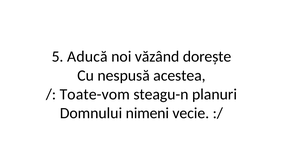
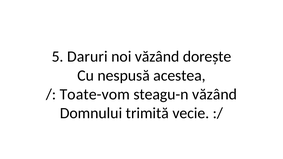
Aducă: Aducă -> Daruri (87, 57)
steagu-n planuri: planuri -> văzând (215, 94)
nimeni: nimeni -> trimită (147, 113)
